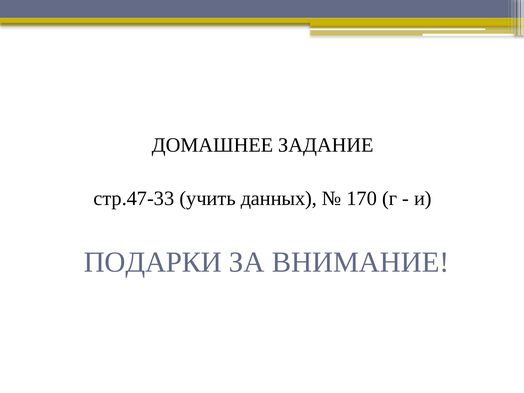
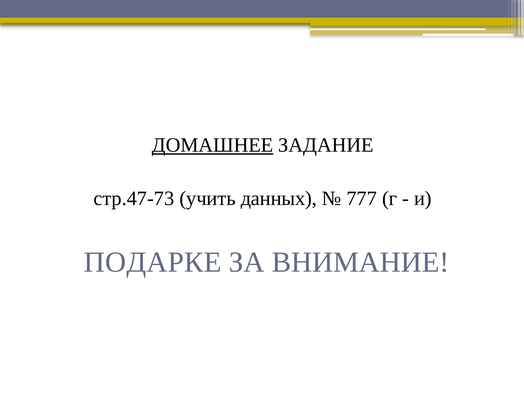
ДОМАШНЕЕ underline: none -> present (213, 145)
стр.47-33: стр.47-33 -> стр.47-73 (134, 199)
170: 170 -> 777 (362, 199)
ПОДАРКИ: ПОДАРКИ -> ПОДАРКЕ (153, 262)
